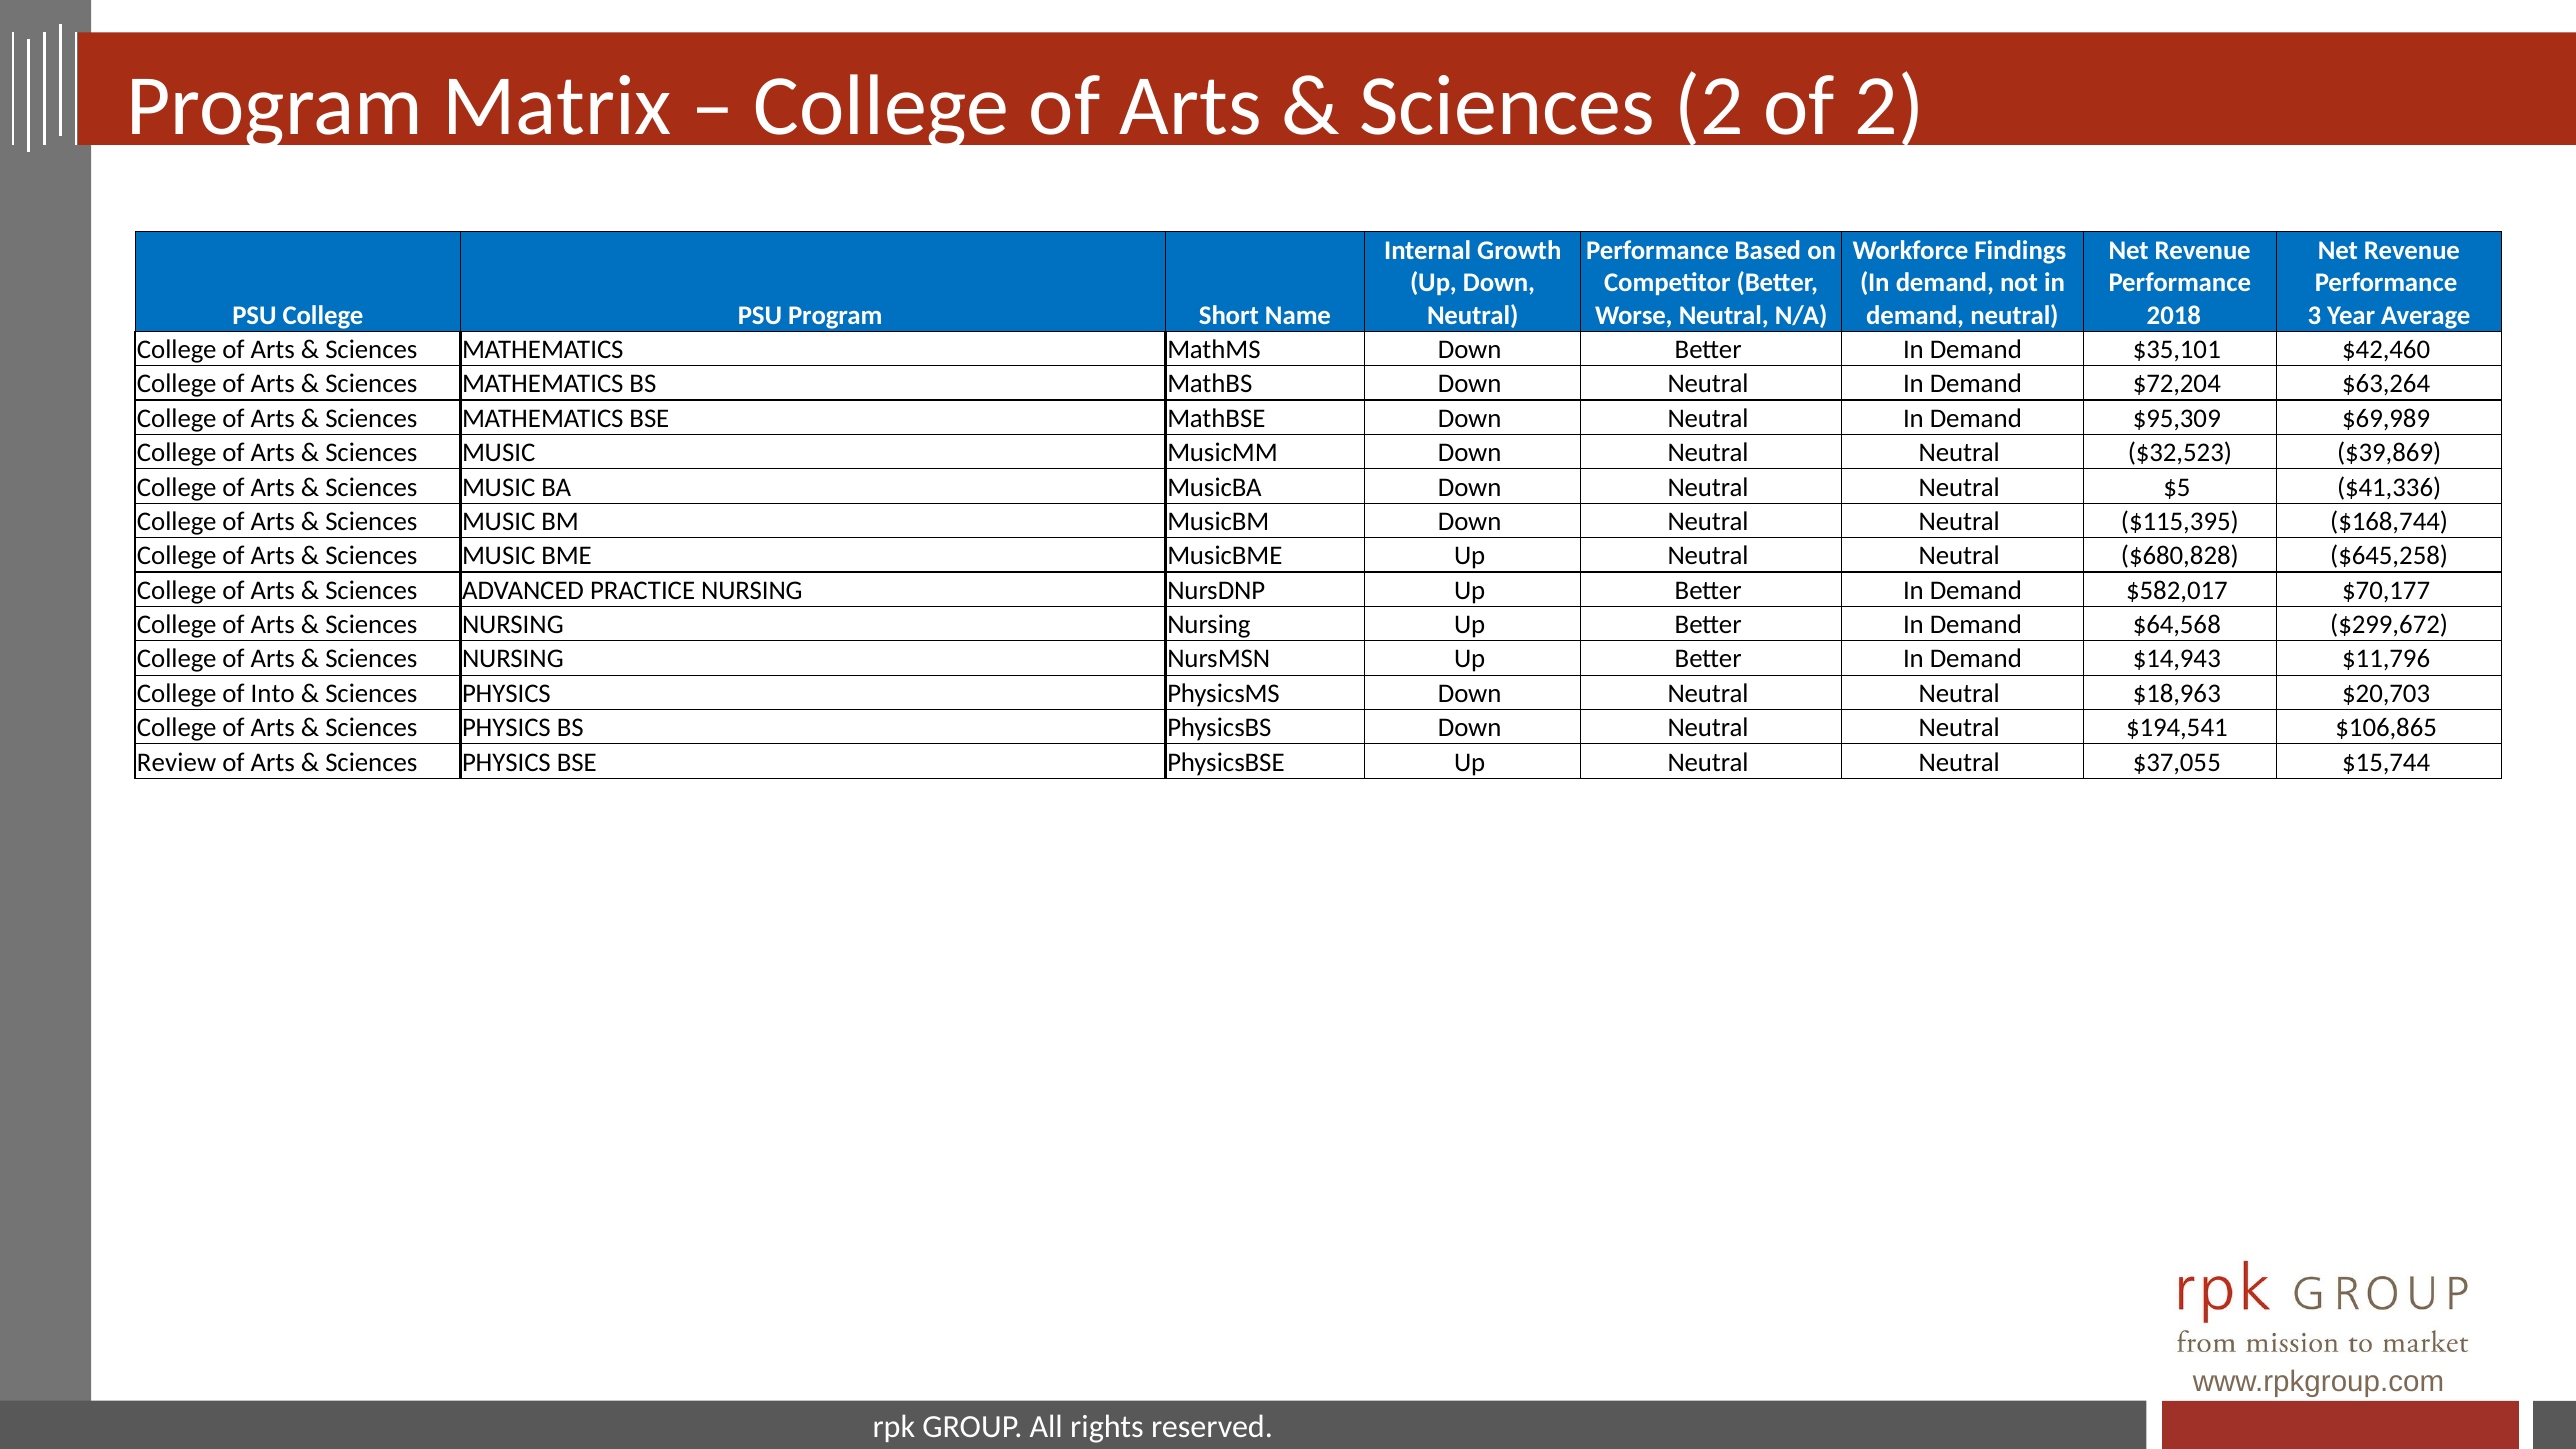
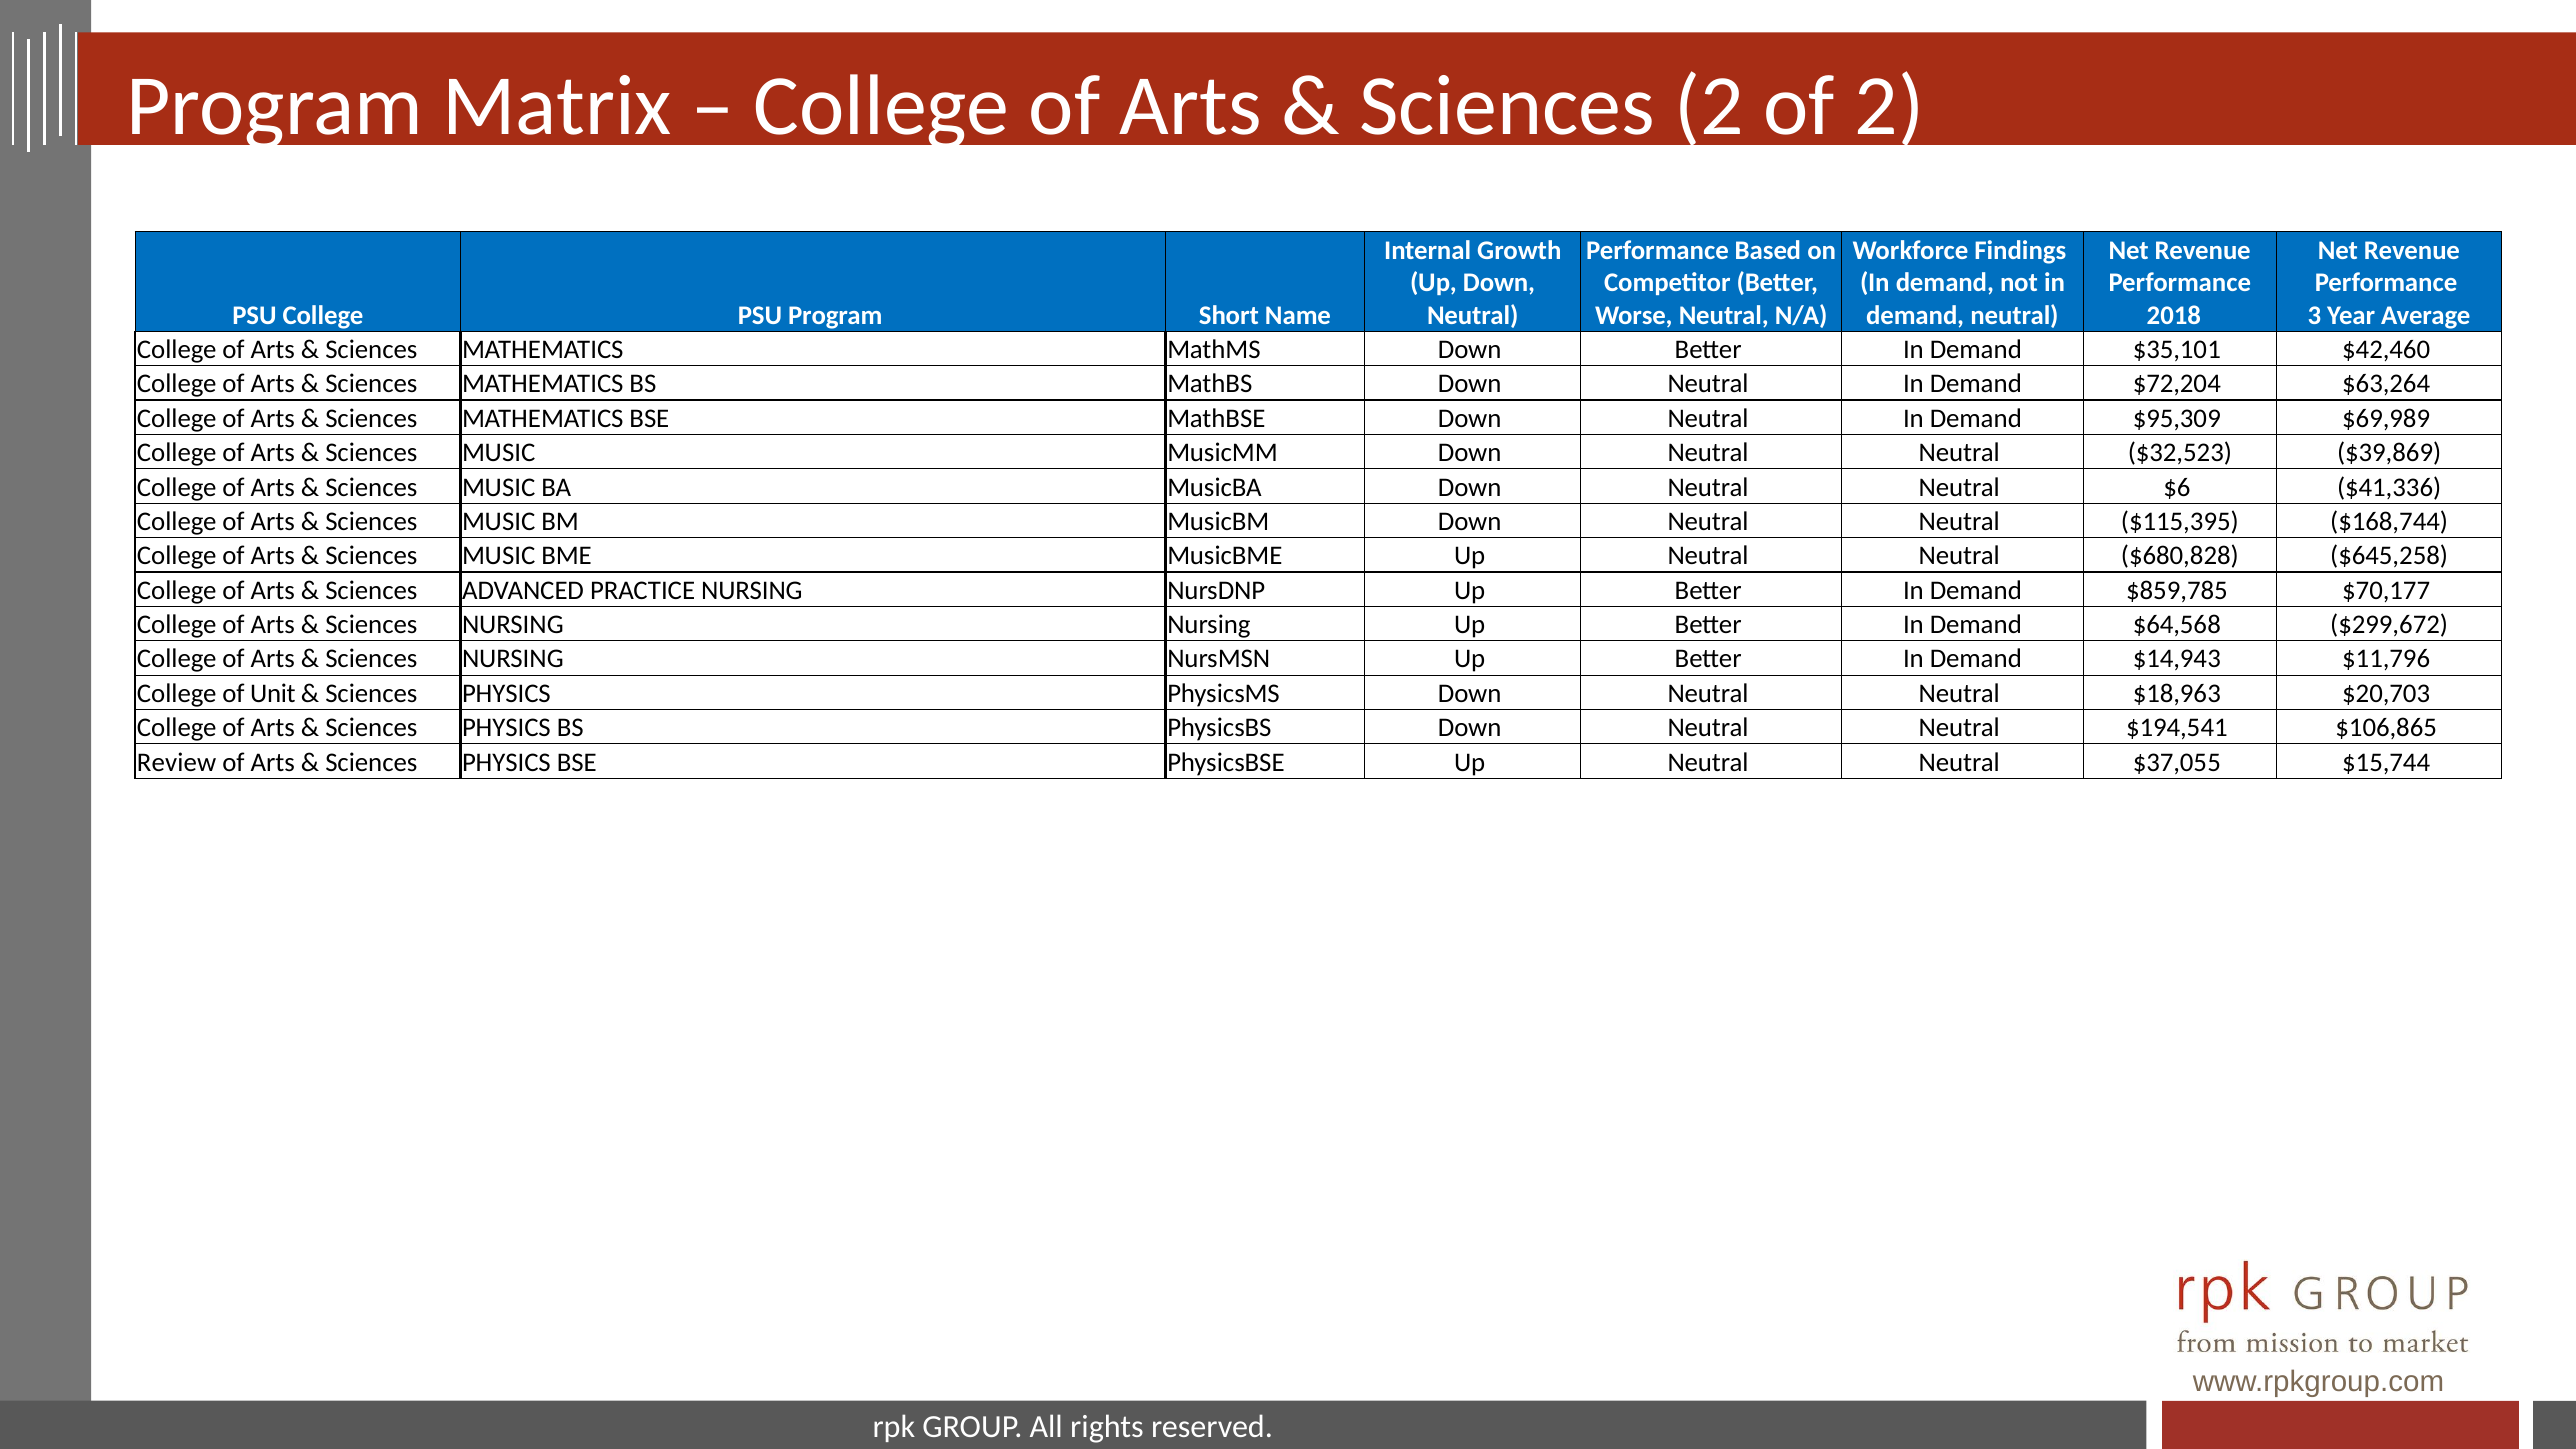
$5: $5 -> $6 (2177, 487)
$582,017: $582,017 -> $859,785 (2177, 590)
Into: Into -> Unit (273, 693)
